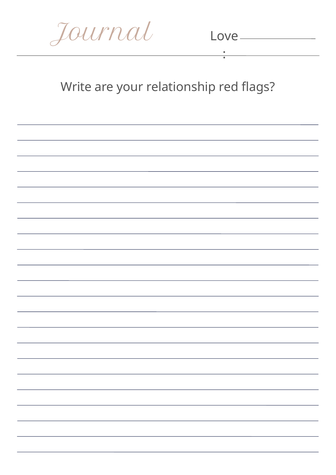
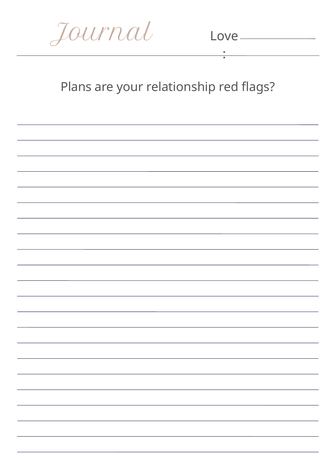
Write: Write -> Plans (76, 87)
